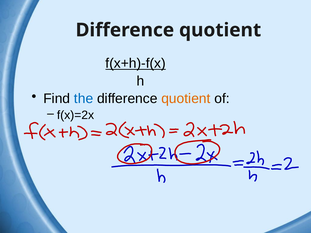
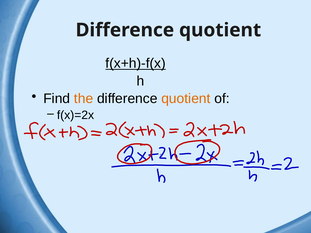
the colour: blue -> orange (84, 99)
